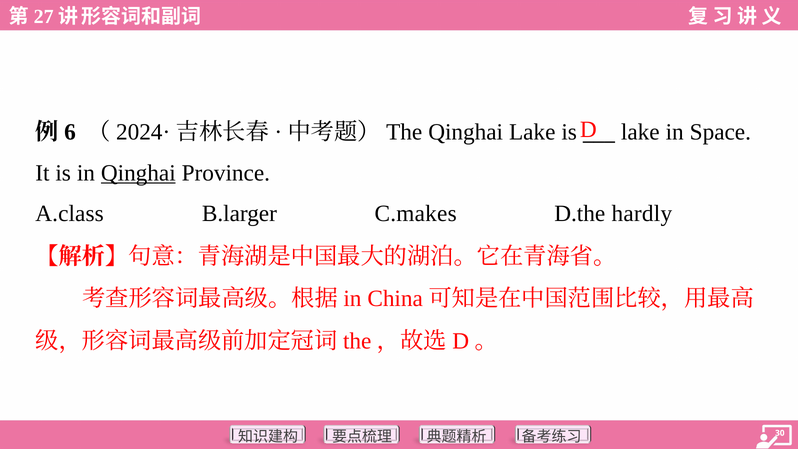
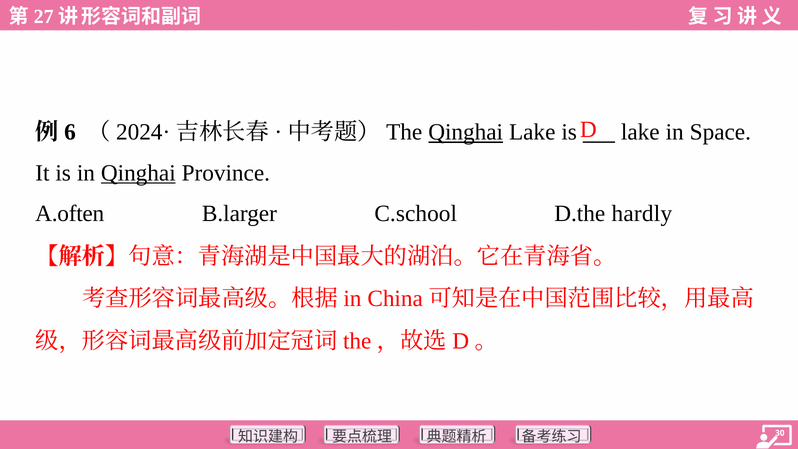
Qinghai underline: none -> present (466, 132)
A.class: A.class -> A.often (70, 213)
C.makes: C.makes -> C.school (416, 213)
